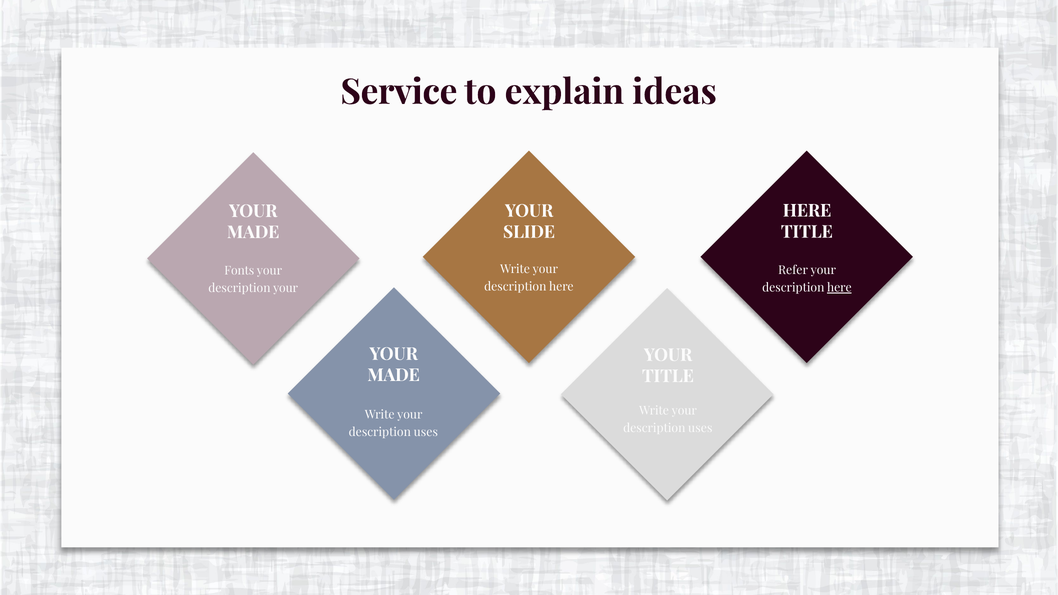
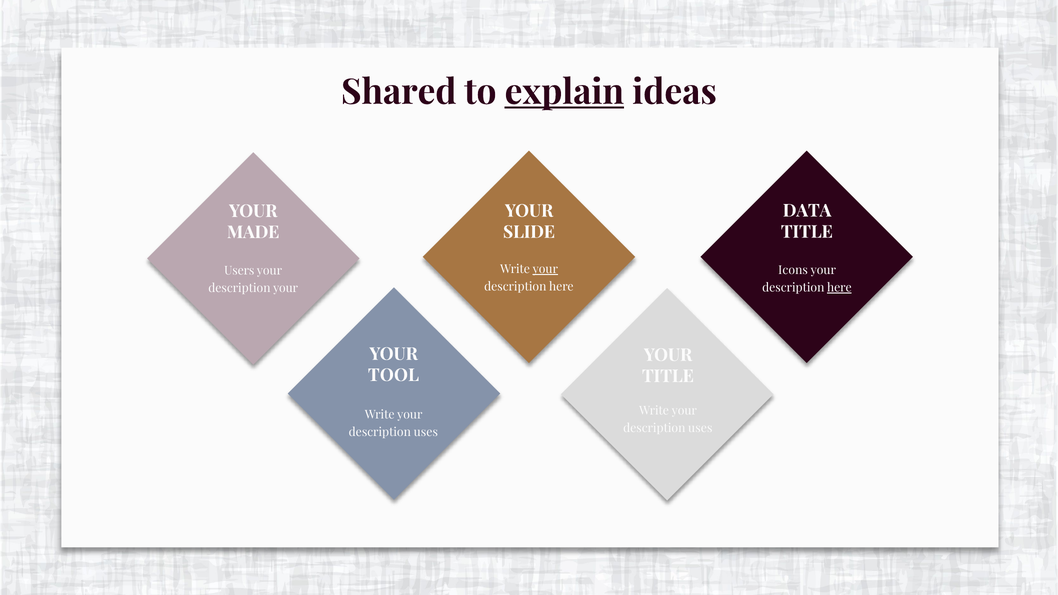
Service: Service -> Shared (399, 92)
explain underline: none -> present (564, 92)
HERE: HERE -> DATA (807, 211)
your underline: none -> present (545, 269)
Refer: Refer -> Icons (793, 270)
Fonts: Fonts -> Users (239, 271)
MADE: MADE -> TOOL (393, 375)
